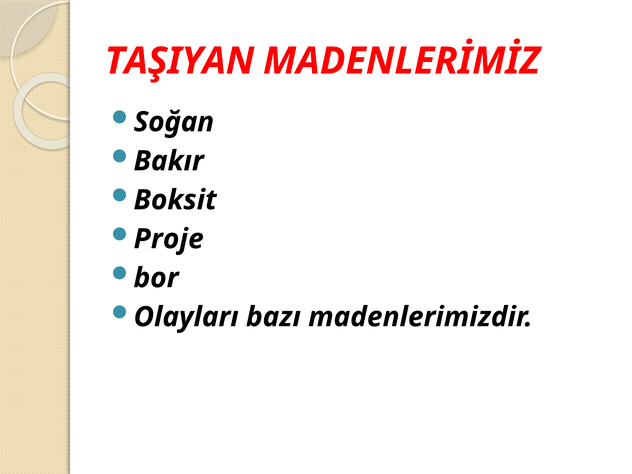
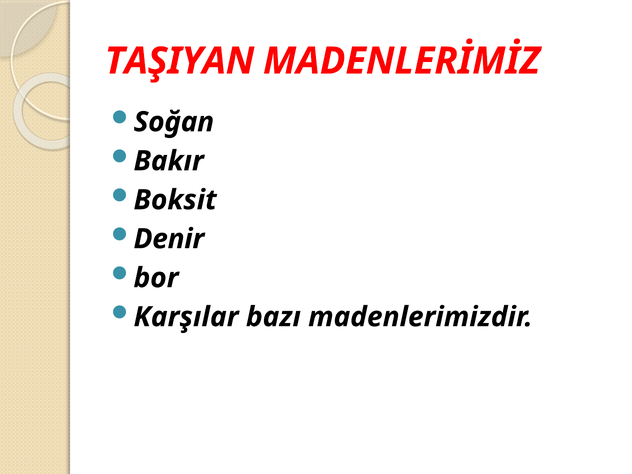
Proje: Proje -> Denir (169, 239)
Olayları: Olayları -> Karşılar (186, 317)
